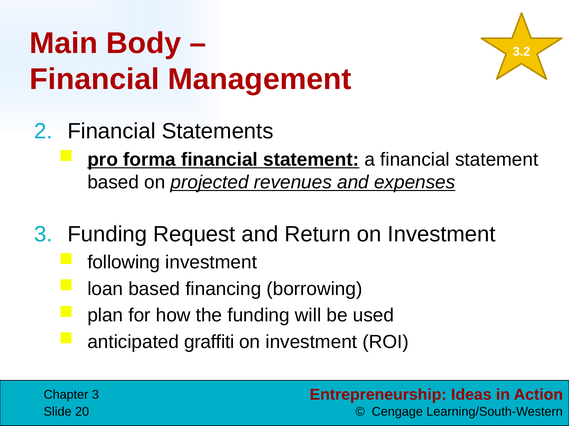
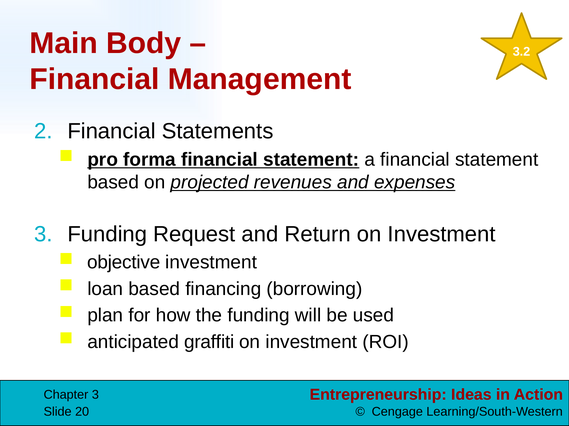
following: following -> objective (124, 263)
